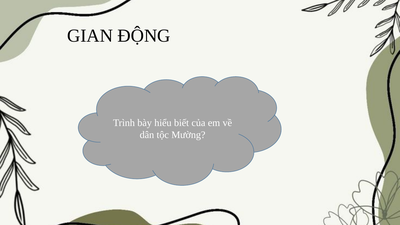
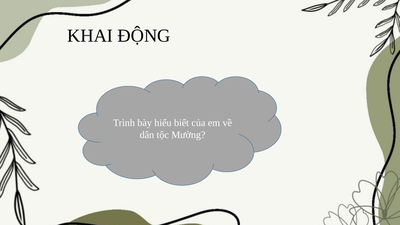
GIAN: GIAN -> KHAI (90, 36)
